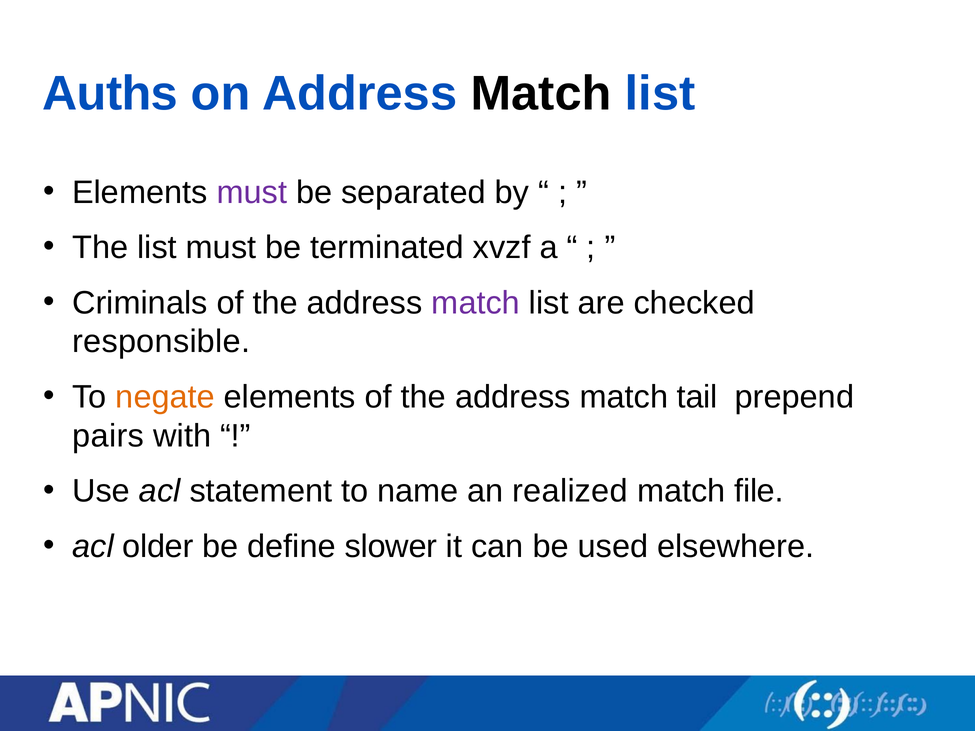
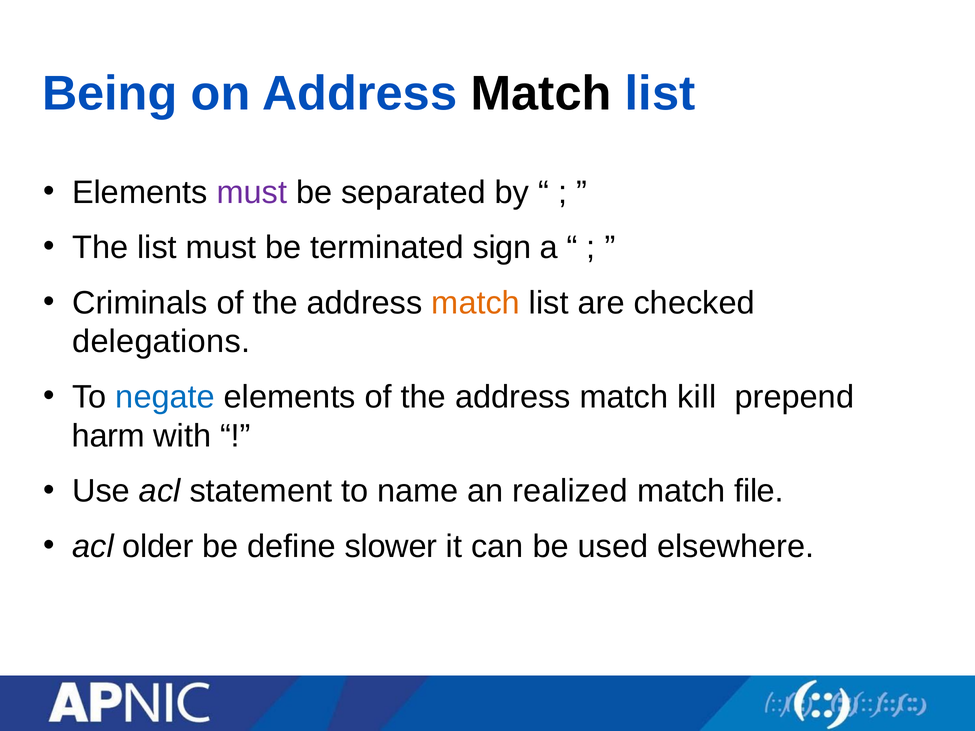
Auths: Auths -> Being (110, 94)
xvzf: xvzf -> sign (502, 248)
match colour: purple -> orange (476, 303)
responsible: responsible -> delegations (161, 342)
negate colour: orange -> blue (165, 397)
tail: tail -> kill (697, 397)
pairs: pairs -> harm (108, 436)
